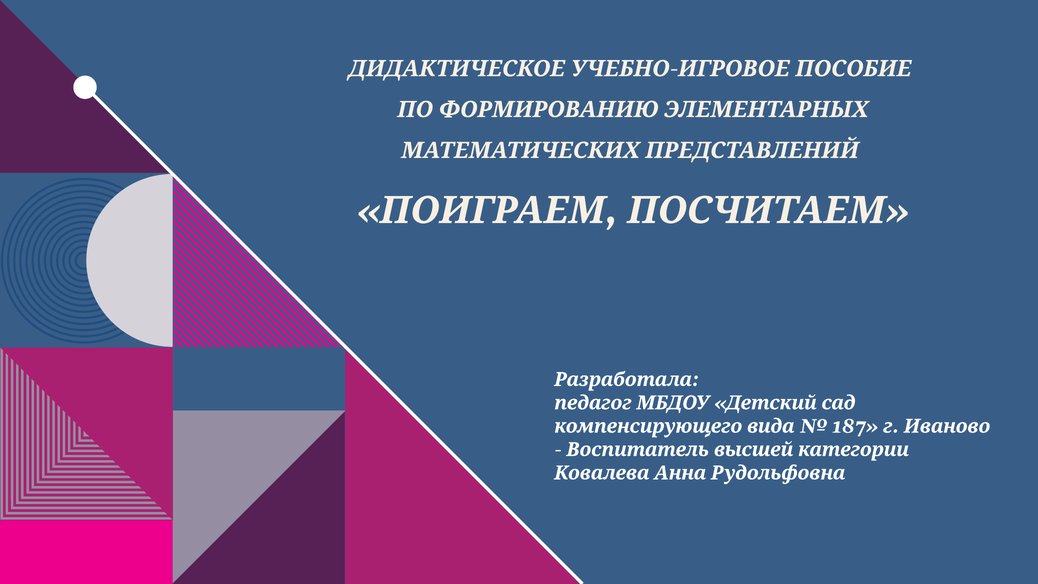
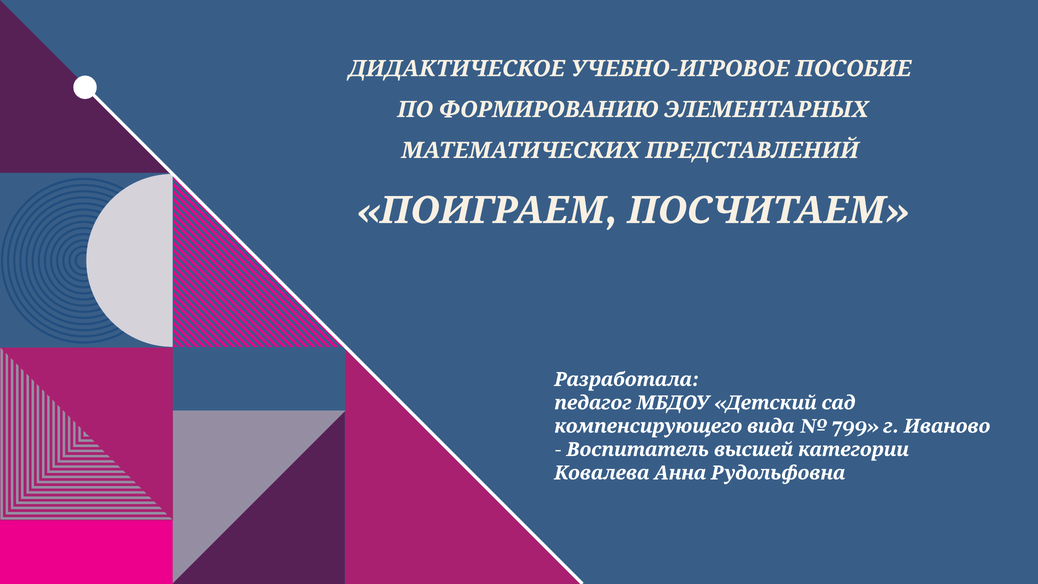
187: 187 -> 799 (855, 426)
